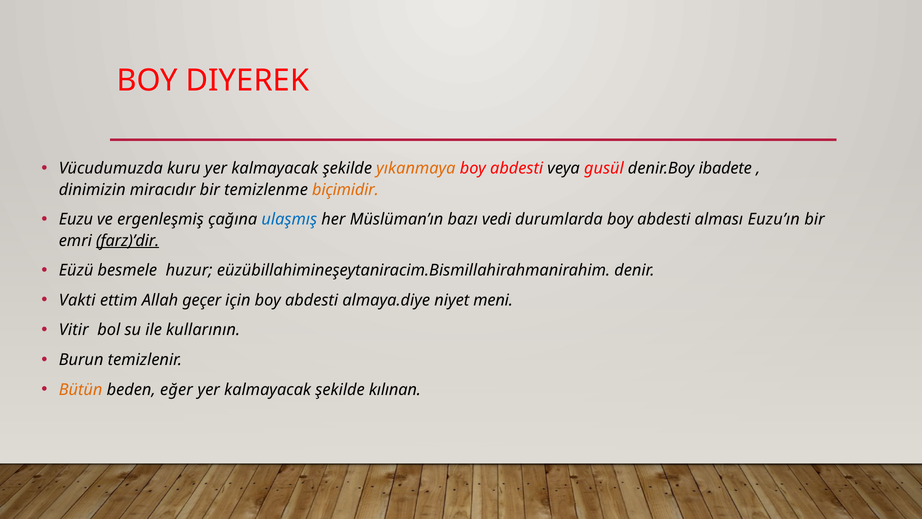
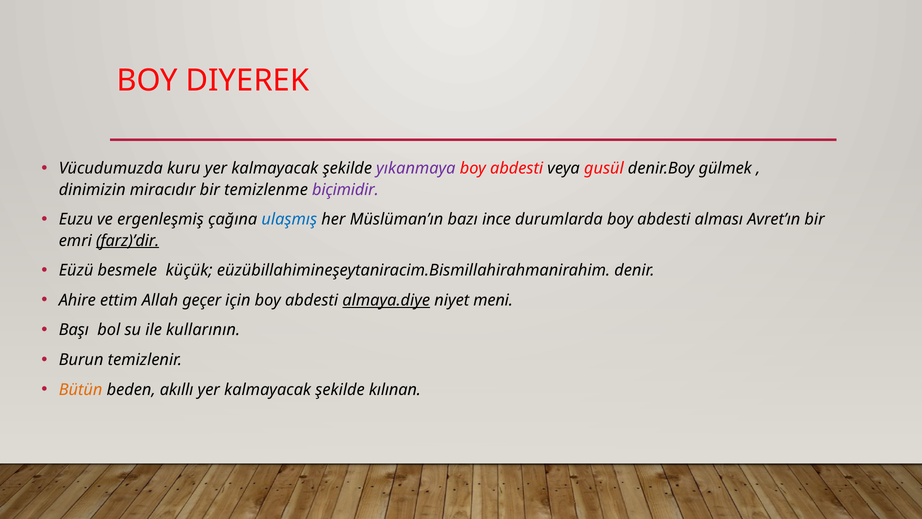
yıkanmaya colour: orange -> purple (416, 168)
ibadete: ibadete -> gülmek (725, 168)
biçimidir colour: orange -> purple (345, 190)
vedi: vedi -> ince (497, 219)
Euzu’ın: Euzu’ın -> Avret’ın (774, 219)
huzur: huzur -> küçük (189, 270)
Vakti: Vakti -> Ahire (77, 300)
almaya.diye underline: none -> present (386, 300)
Vitir: Vitir -> Başı (74, 330)
eğer: eğer -> akıllı (177, 389)
